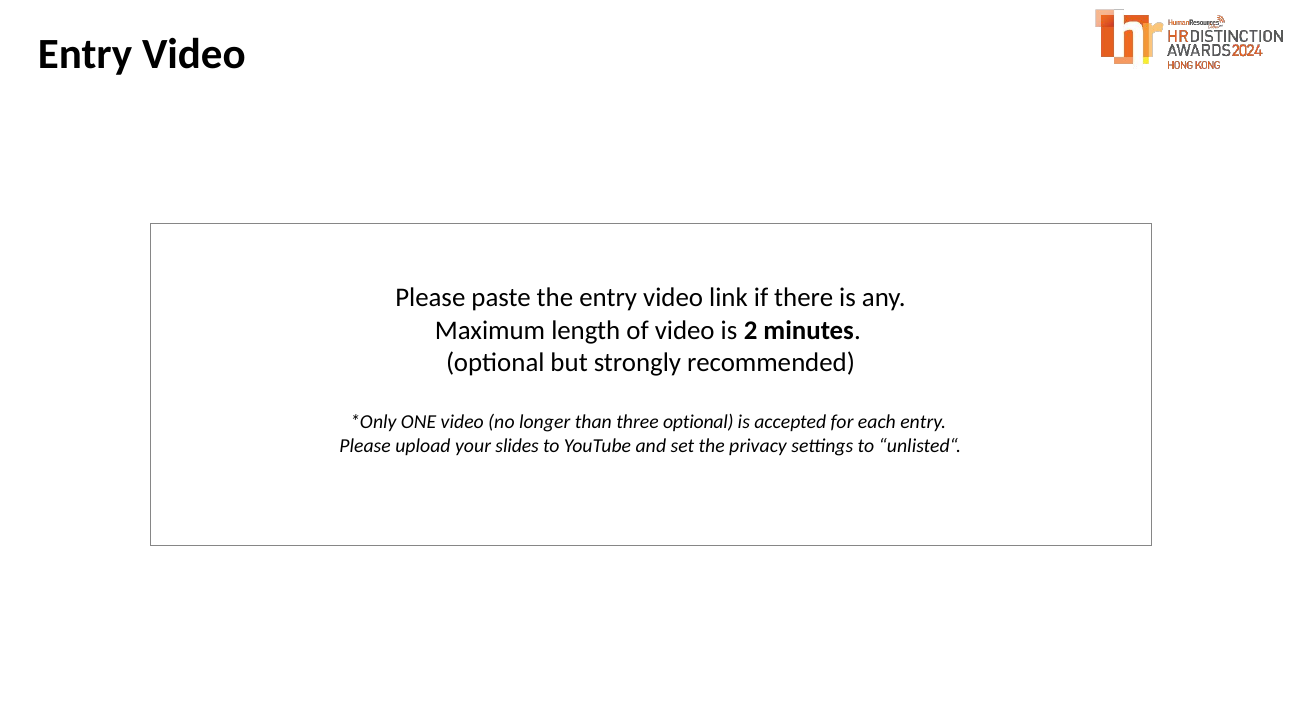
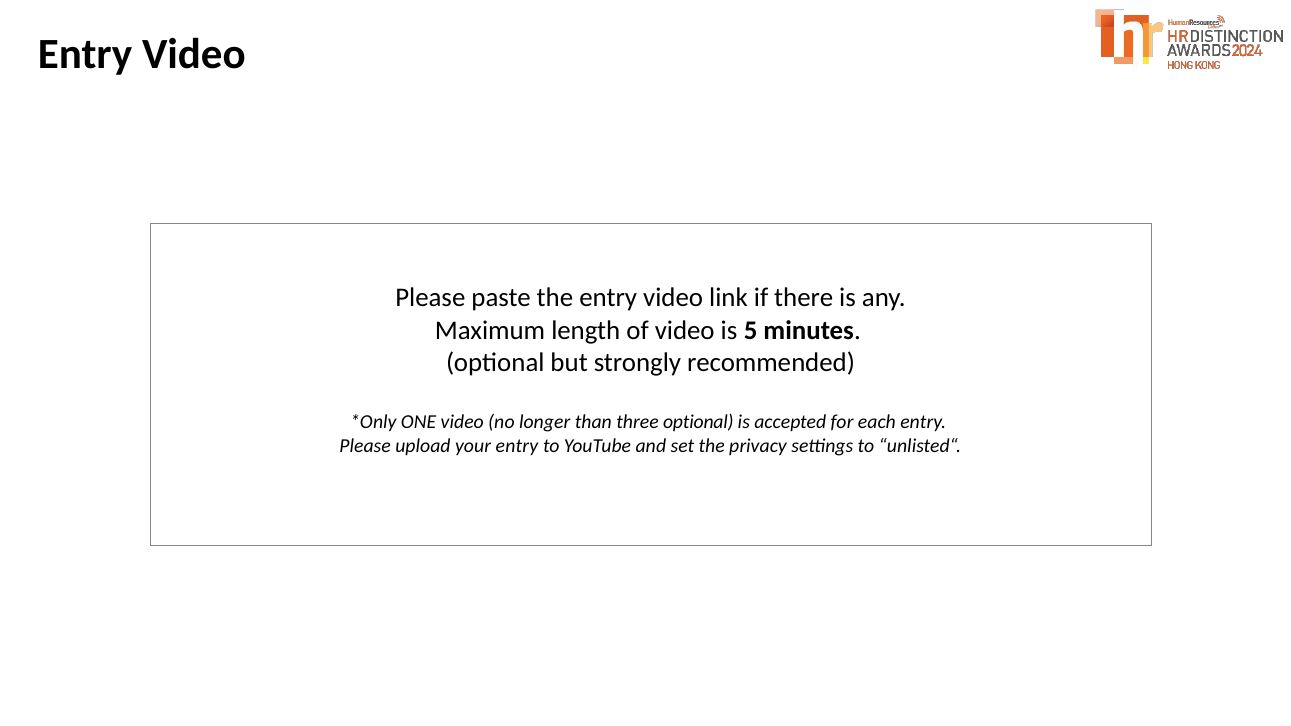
2: 2 -> 5 (751, 330)
your slides: slides -> entry (517, 446)
